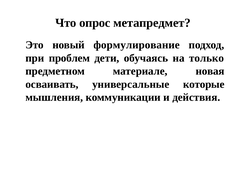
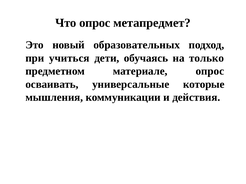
формулирование: формулирование -> образовательных (137, 45)
проблем: проблем -> учиться (69, 58)
материале новая: новая -> опрос (210, 71)
